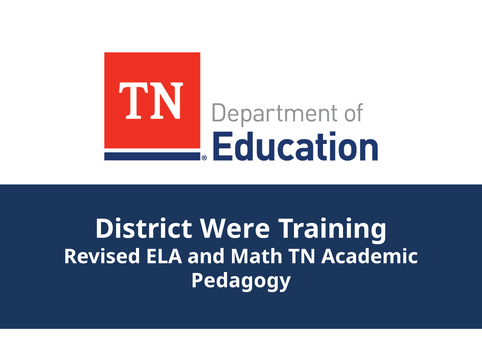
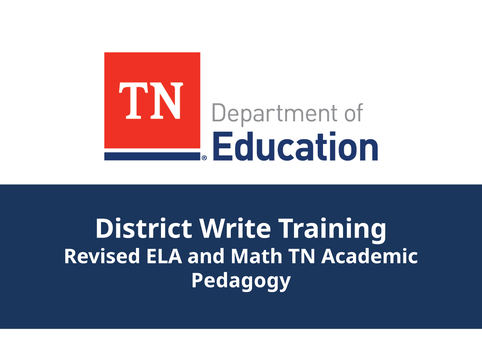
Were: Were -> Write (235, 229)
